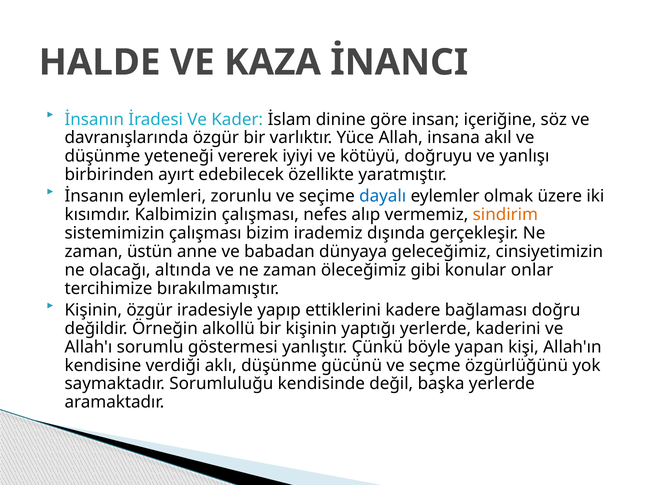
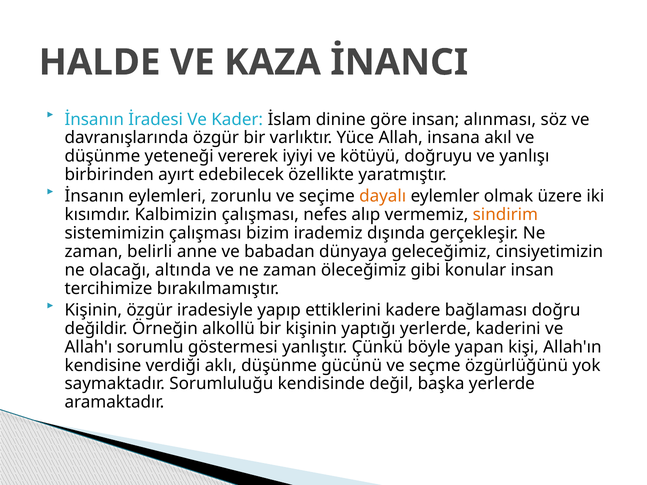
içeriğine: içeriğine -> alınması (500, 119)
dayalı colour: blue -> orange (383, 196)
üstün: üstün -> belirli (150, 252)
konular onlar: onlar -> insan (532, 270)
